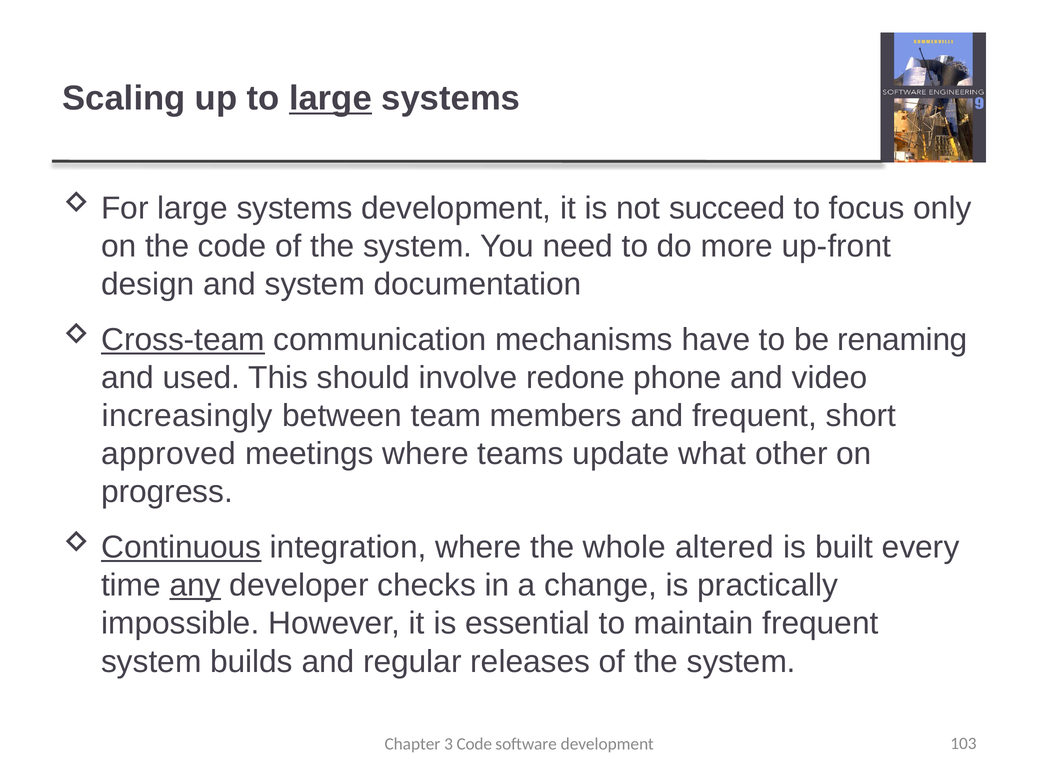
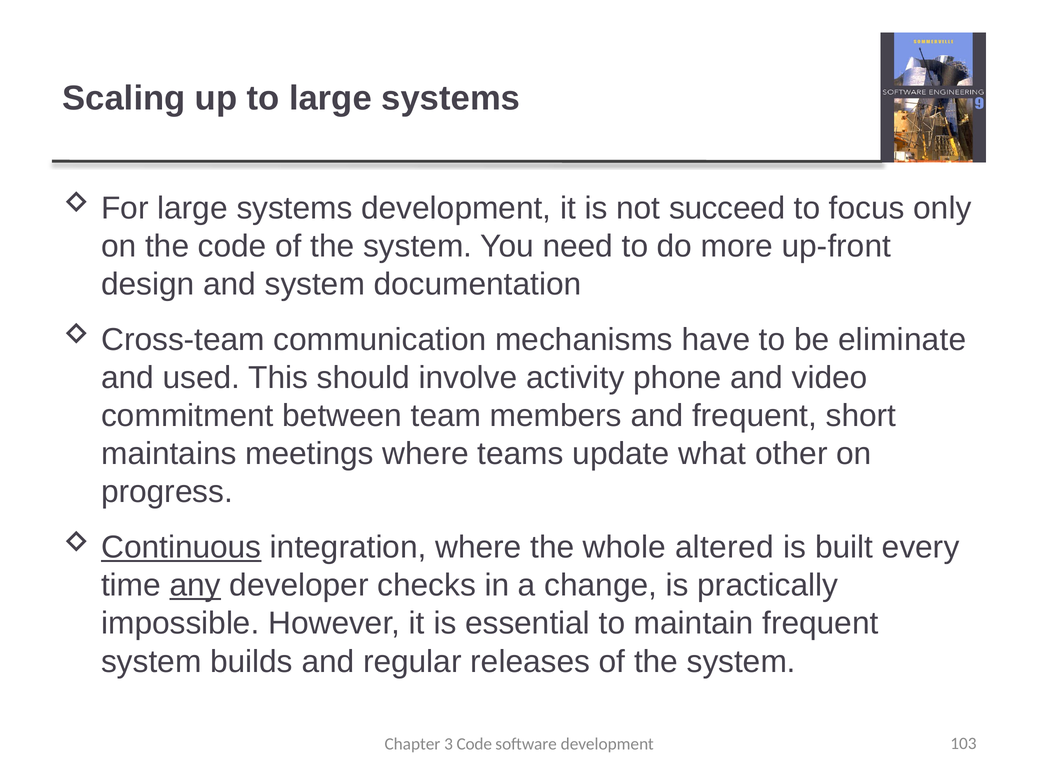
large underline: present -> none (330, 99)
Cross-team underline: present -> none (183, 340)
renaming: renaming -> eliminate (902, 340)
redone: redone -> activity (575, 378)
increasingly: increasingly -> commitment (187, 416)
approved: approved -> maintains (169, 454)
